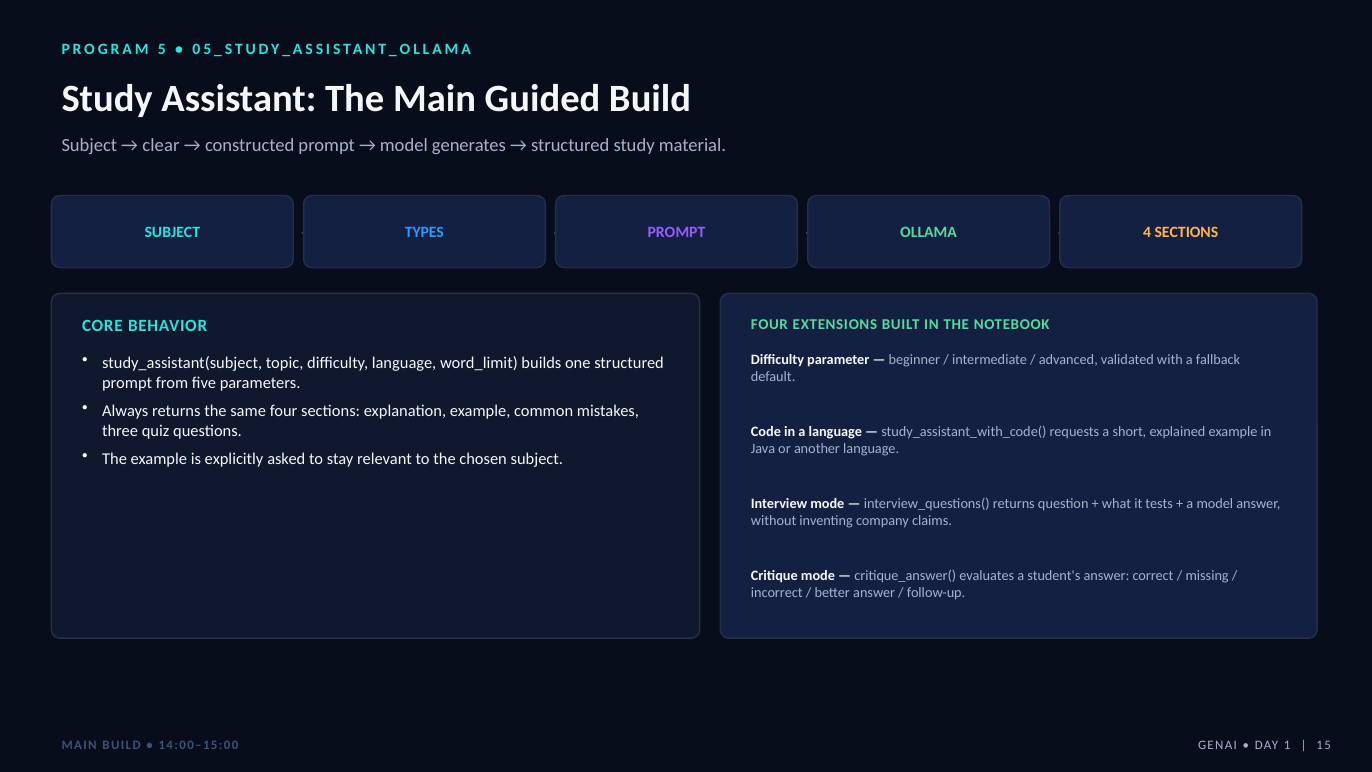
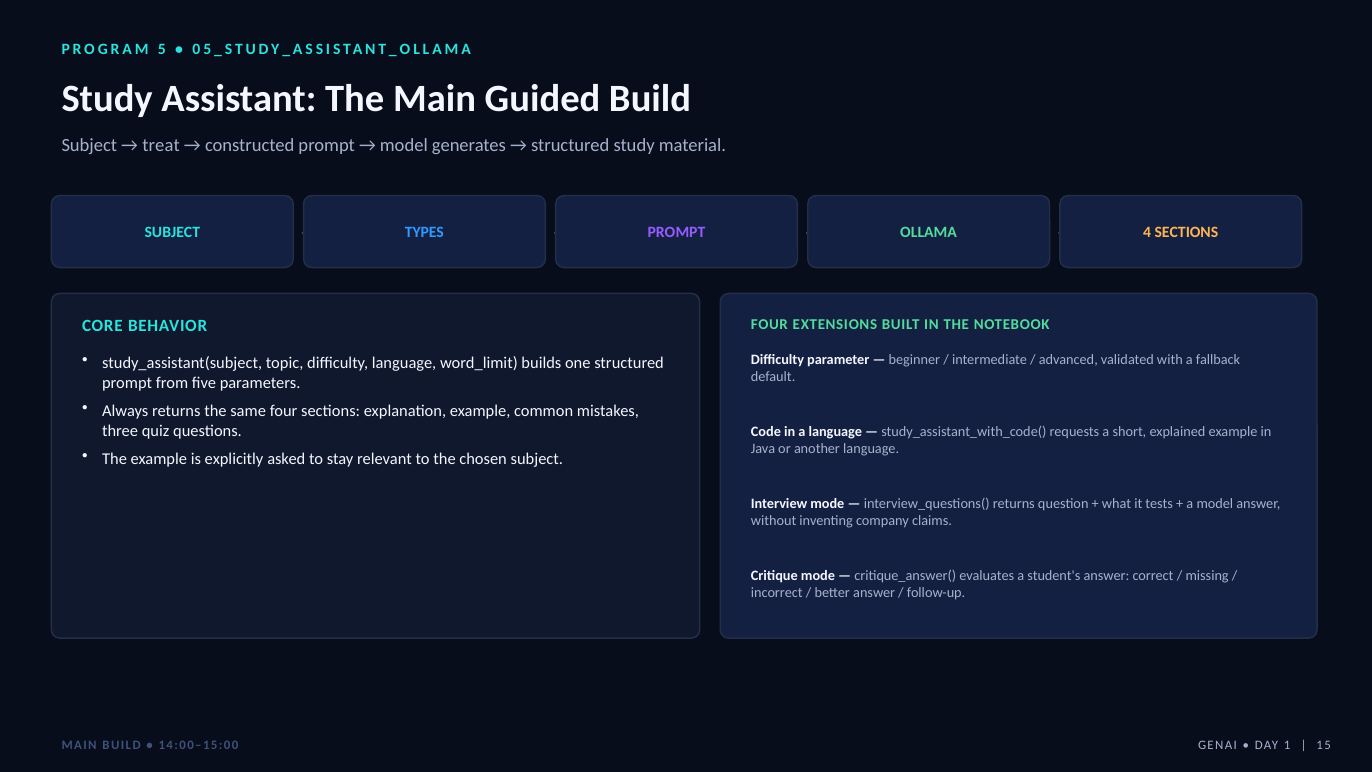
clear: clear -> treat (161, 145)
